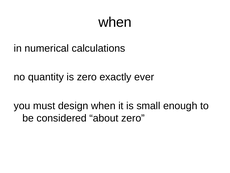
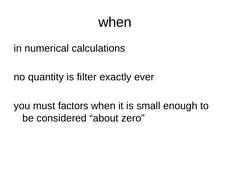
is zero: zero -> filter (87, 77)
design: design -> factors (73, 106)
